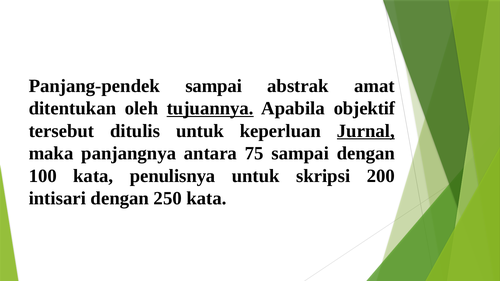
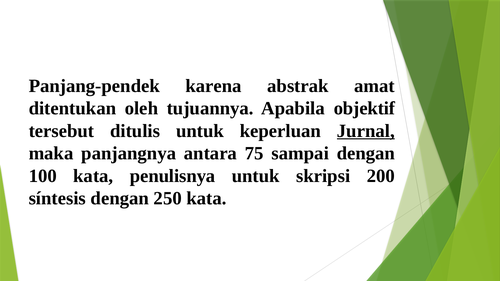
Panjang-pendek sampai: sampai -> karena (214, 86)
tujuannya underline: present -> none (210, 108)
intisari: intisari -> síntesis (57, 198)
